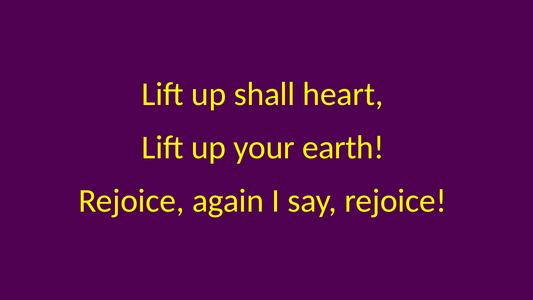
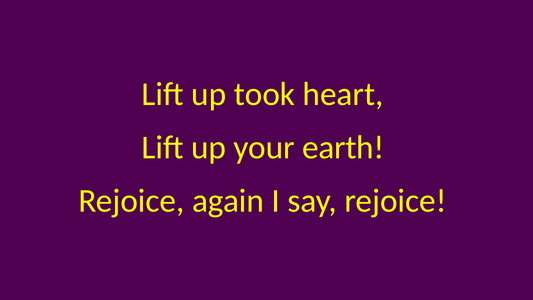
shall: shall -> took (264, 94)
